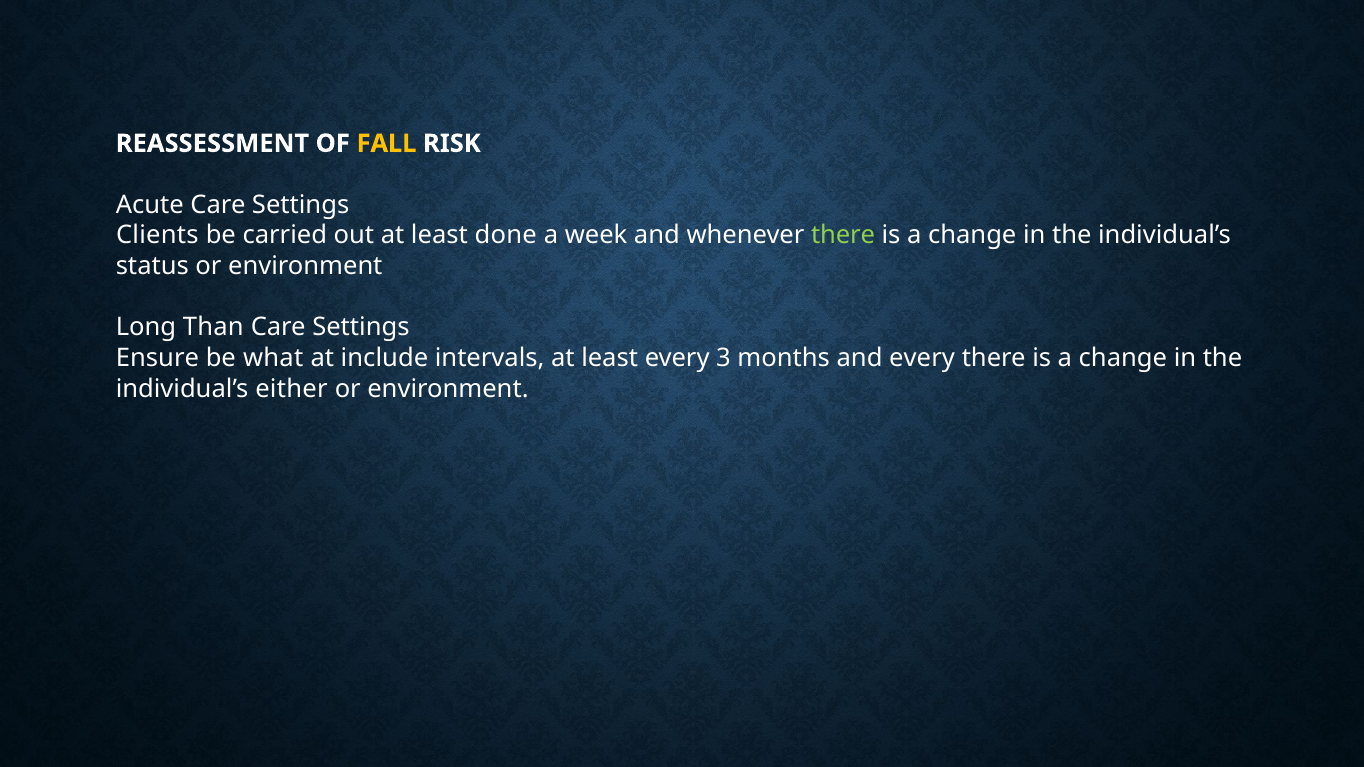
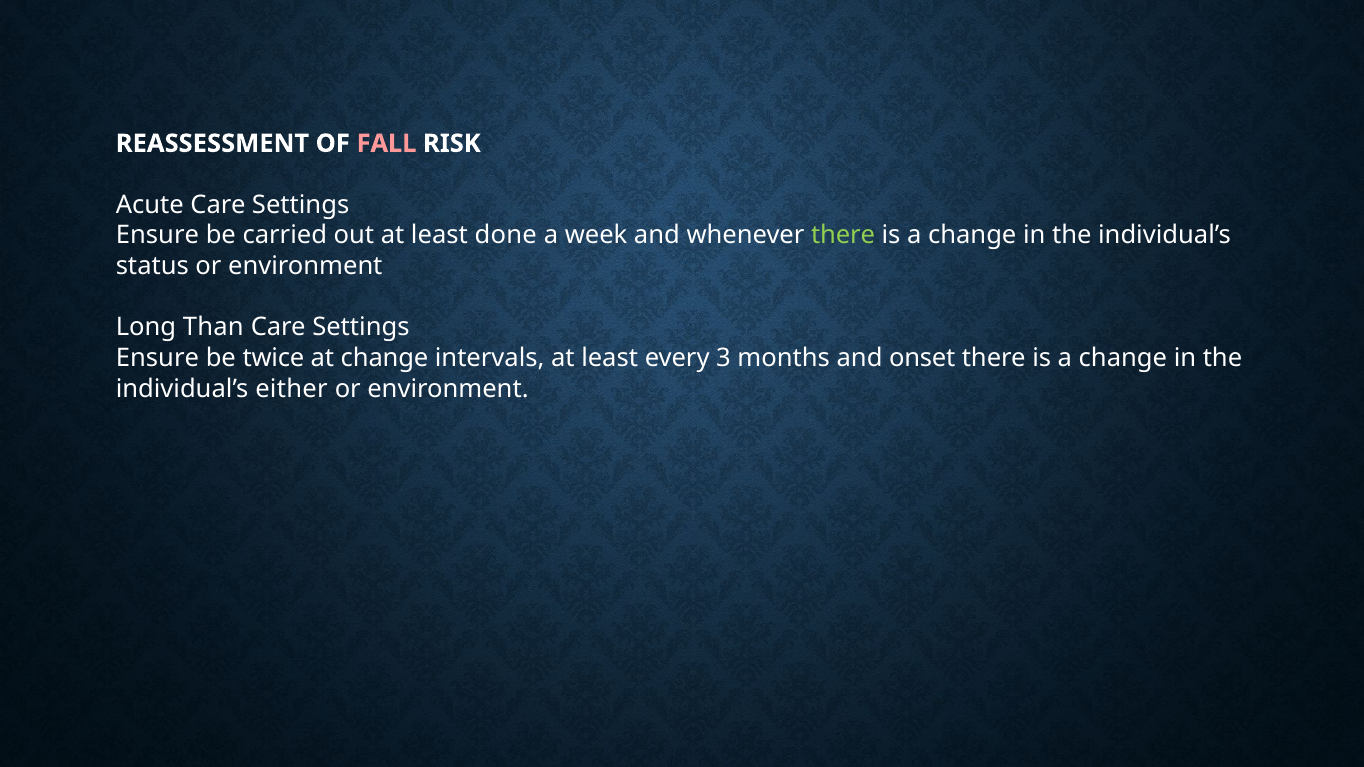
FALL colour: yellow -> pink (387, 143)
Clients: Clients -> Ensure (157, 236)
what: what -> twice (273, 358)
at include: include -> change (385, 358)
and every: every -> onset (922, 358)
